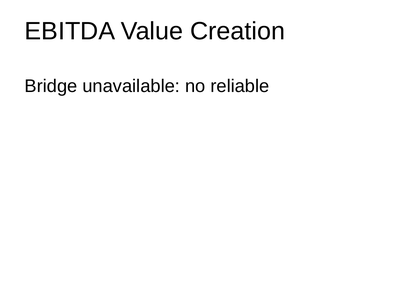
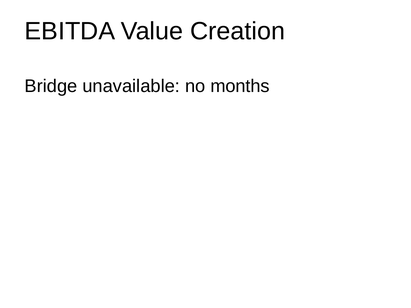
reliable: reliable -> months (240, 86)
